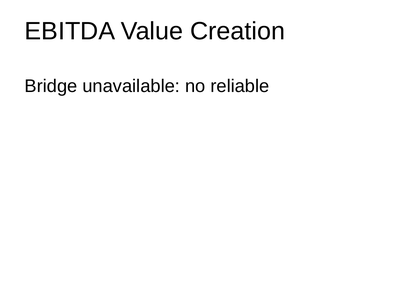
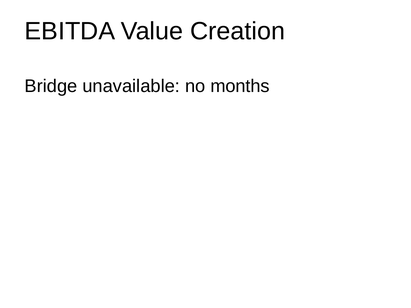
reliable: reliable -> months (240, 86)
